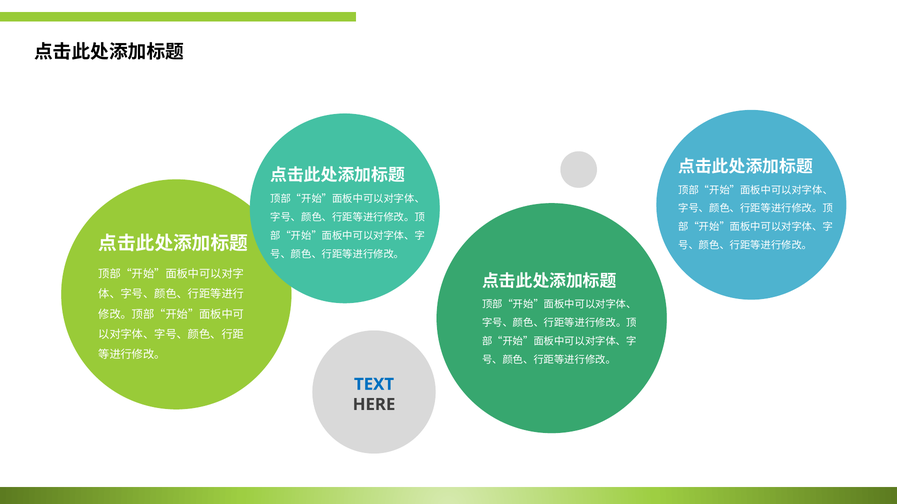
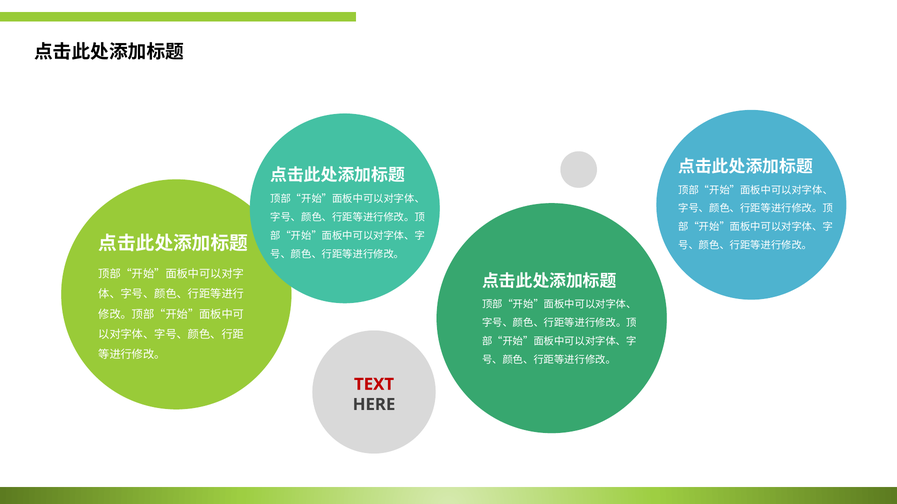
TEXT colour: blue -> red (374, 385)
